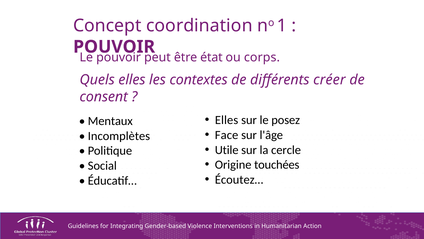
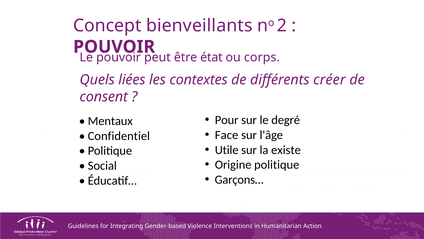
coordination: coordination -> bienveillants (199, 25)
1: 1 -> 2 (282, 25)
Quels elles: elles -> liées (132, 80)
Elles: Elles -> Pour (227, 120)
posez: posez -> degré (286, 120)
Incomplètes: Incomplètes -> Confidentiel (119, 136)
cercle: cercle -> existe (286, 150)
Origine touchées: touchées -> politique (277, 164)
Écoutez…: Écoutez… -> Garçons… (239, 179)
